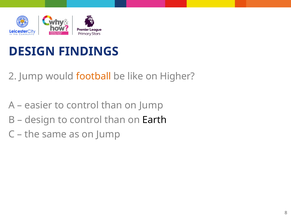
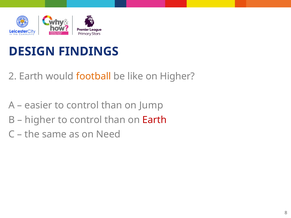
2 Jump: Jump -> Earth (31, 76)
design: design -> higher (40, 120)
Earth colour: black -> red (155, 120)
as on Jump: Jump -> Need (108, 135)
